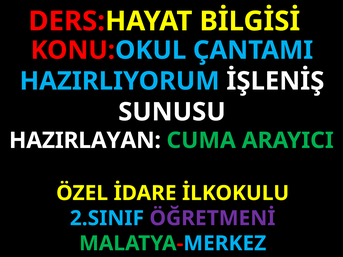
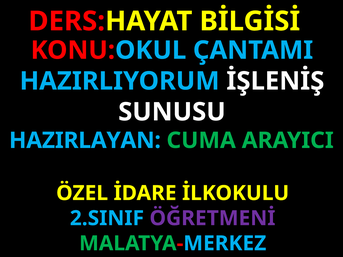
HAZIRLAYAN colour: white -> light blue (85, 141)
